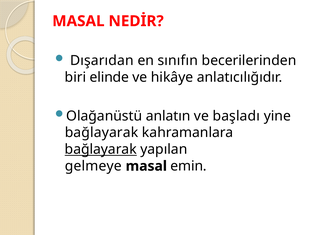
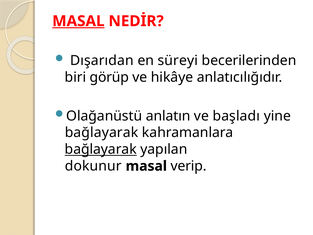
MASAL underline: none -> present (78, 21)
sınıfın: sınıfın -> süreyi (178, 60)
elinde: elinde -> görüp (109, 77)
gelmeye: gelmeye -> dokunur (93, 166)
emin: emin -> verip (189, 166)
